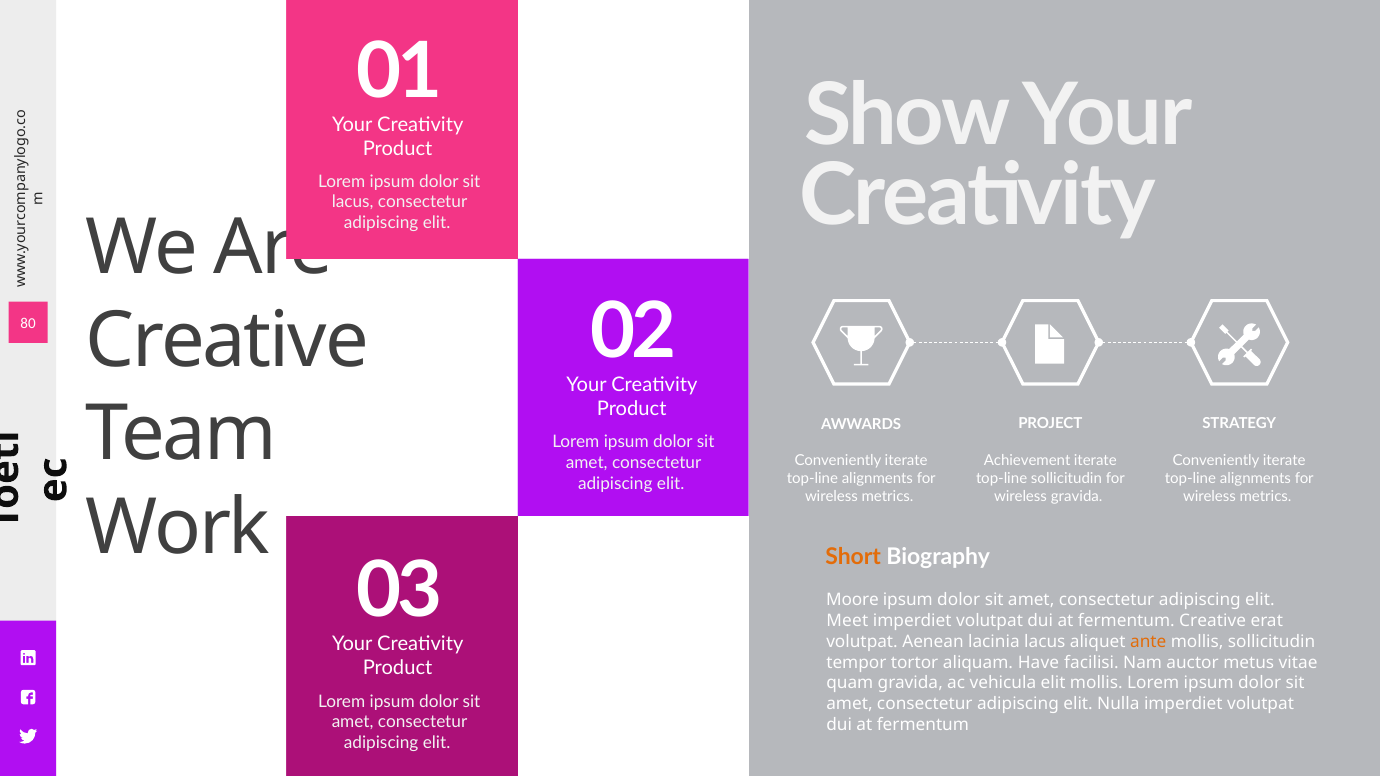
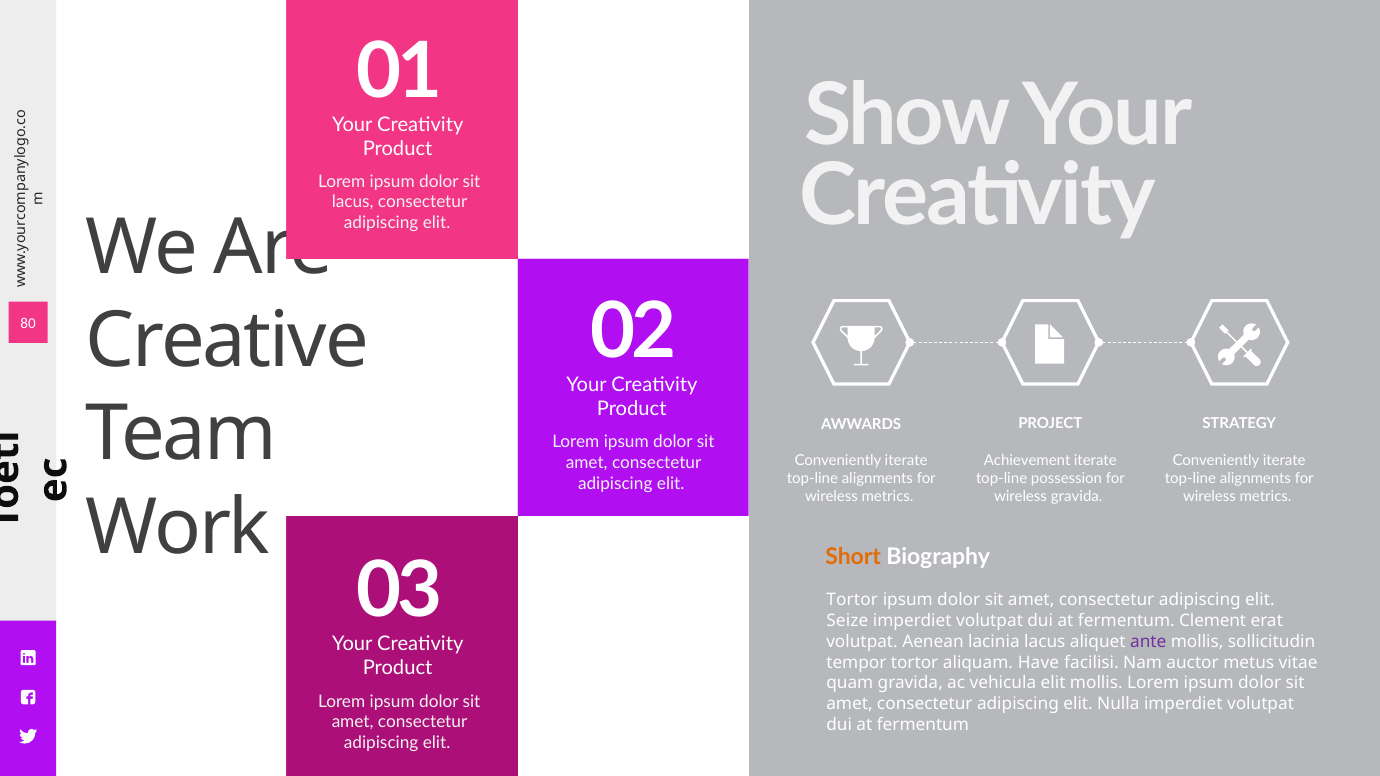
top-line sollicitudin: sollicitudin -> possession (1067, 478)
Moore: Moore -> Tortor (852, 600)
Meet: Meet -> Seize (847, 621)
fermentum Creative: Creative -> Clement (1213, 621)
ante colour: orange -> purple (1148, 642)
